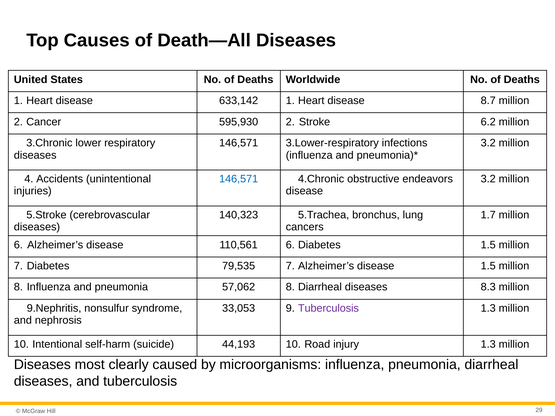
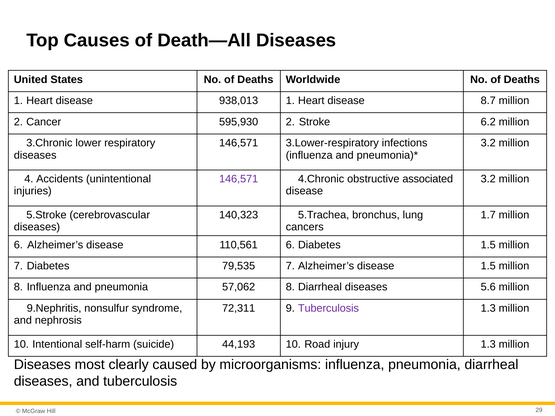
633,142: 633,142 -> 938,013 (239, 101)
146,571 colour: blue -> purple (239, 179)
endeavors: endeavors -> associated (428, 179)
8.3: 8.3 -> 5.6 (488, 287)
33,053: 33,053 -> 72,311 (239, 308)
